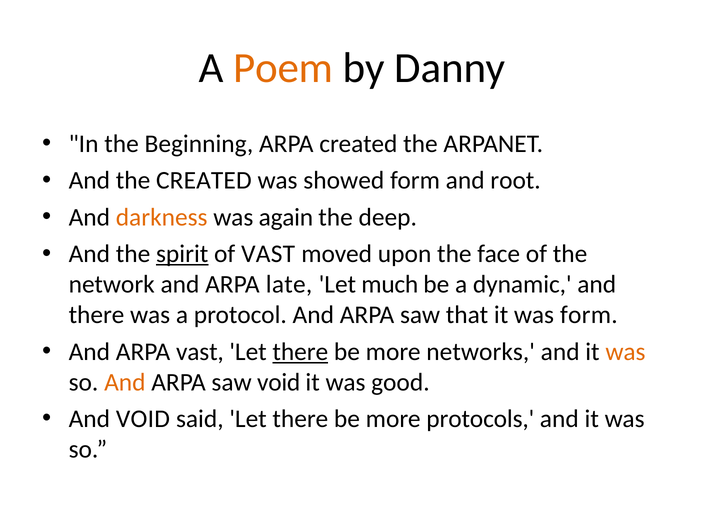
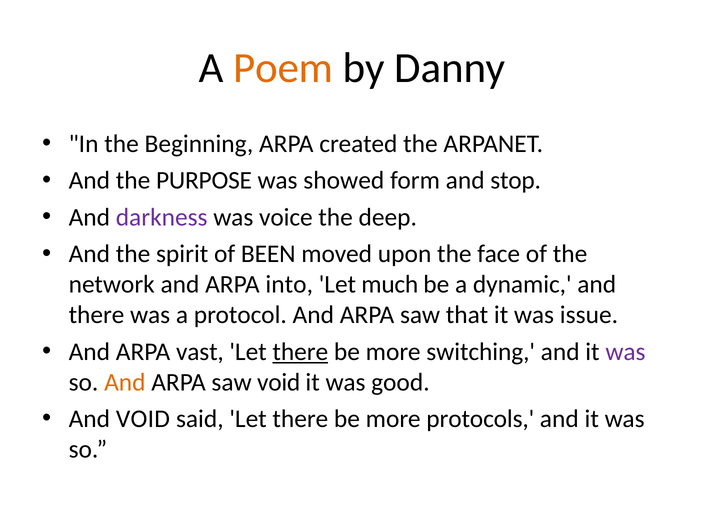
the CREATED: CREATED -> PURPOSE (204, 181)
root: root -> stop (516, 181)
darkness colour: orange -> purple (162, 217)
again: again -> voice (286, 217)
spirit underline: present -> none (182, 254)
of VAST: VAST -> BEEN (268, 254)
late: late -> into (289, 284)
was form: form -> issue (589, 315)
networks: networks -> switching (481, 352)
was colour: orange -> purple (625, 352)
